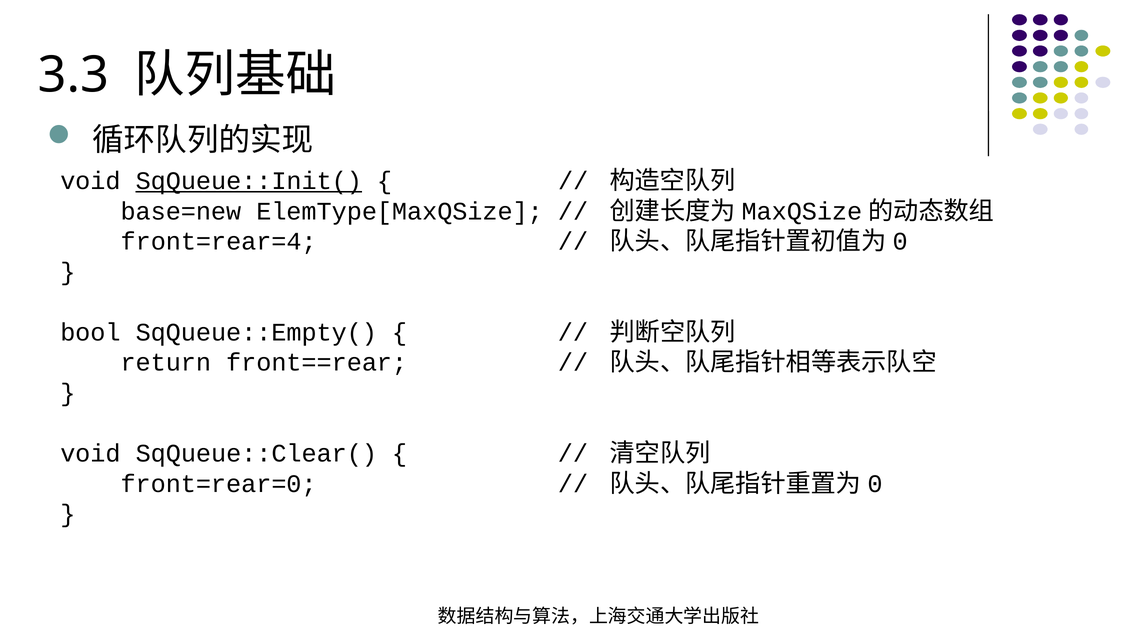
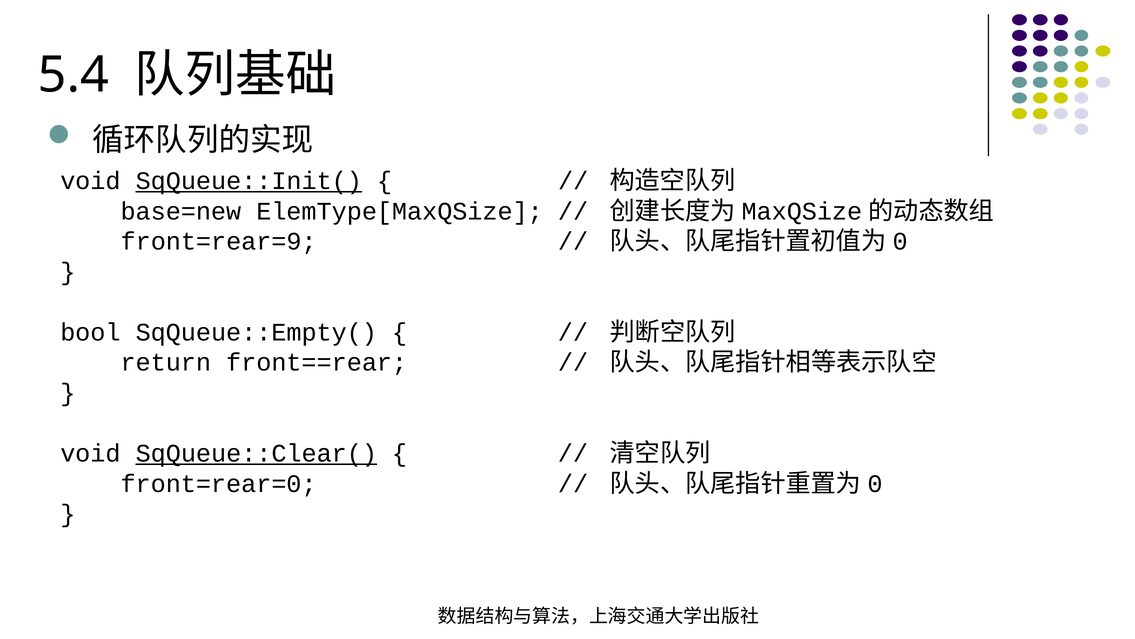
3.3: 3.3 -> 5.4 (73, 75)
front=rear=4: front=rear=4 -> front=rear=9 (219, 241)
SqQueue::Clear( underline: none -> present (256, 453)
